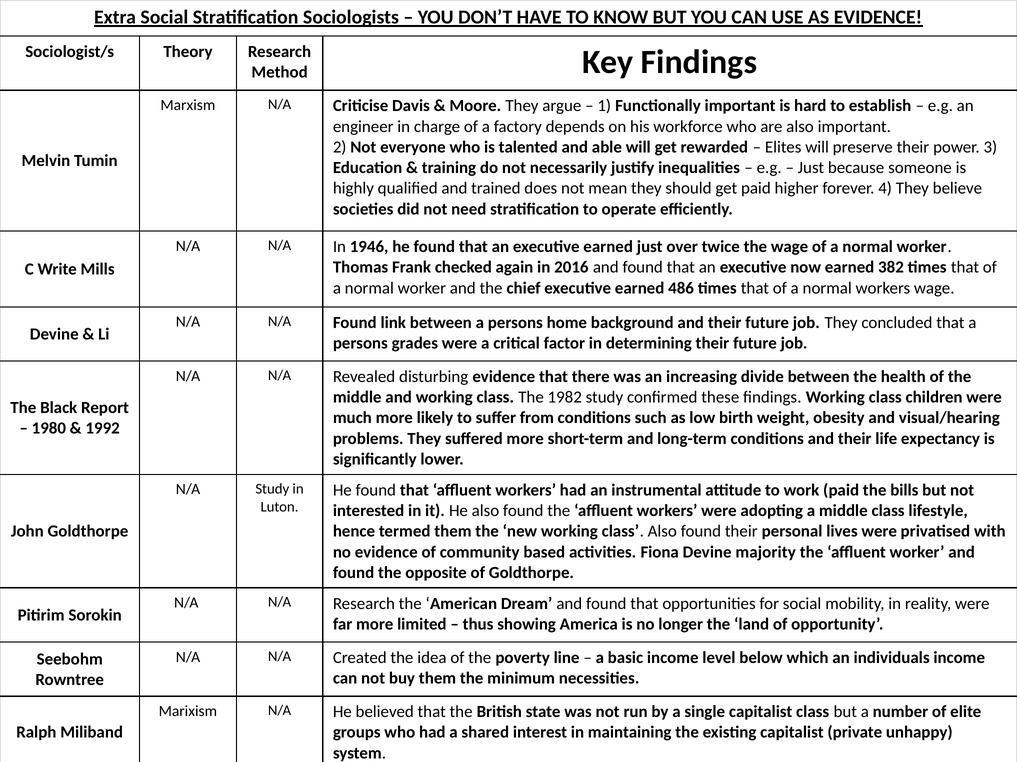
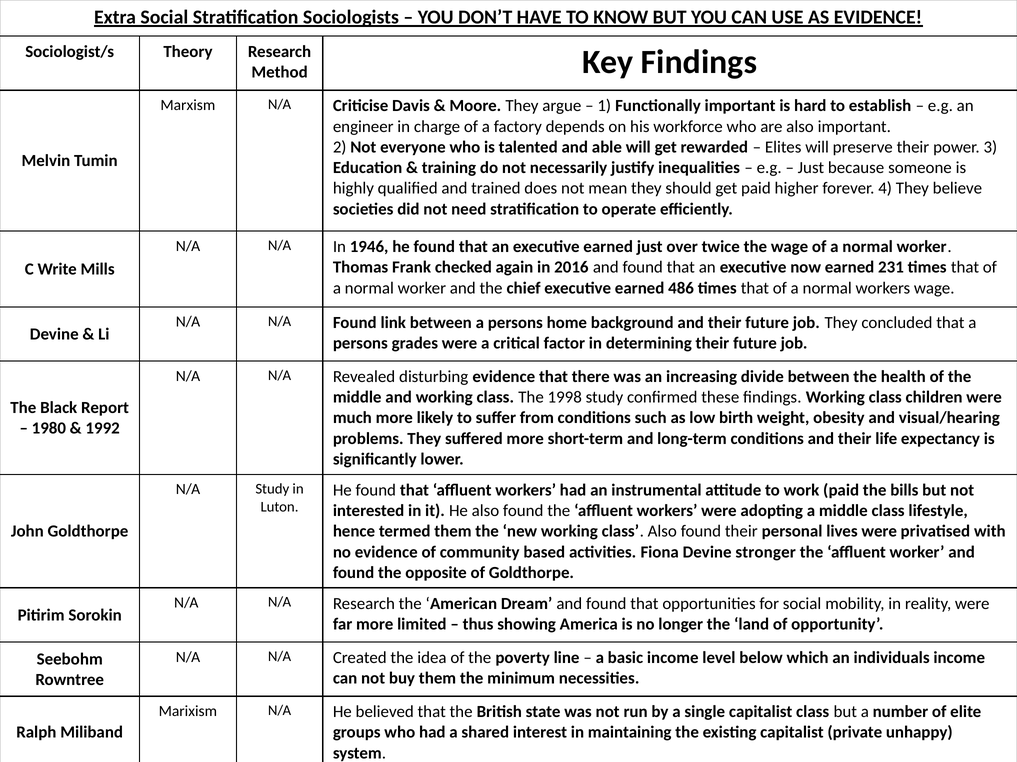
382: 382 -> 231 (891, 268)
1982: 1982 -> 1998 (565, 398)
majority: majority -> stronger (766, 552)
